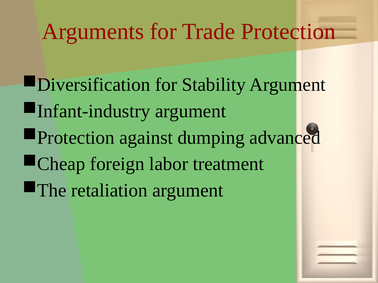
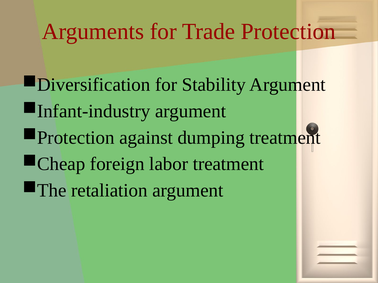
dumping advanced: advanced -> treatment (285, 138)
